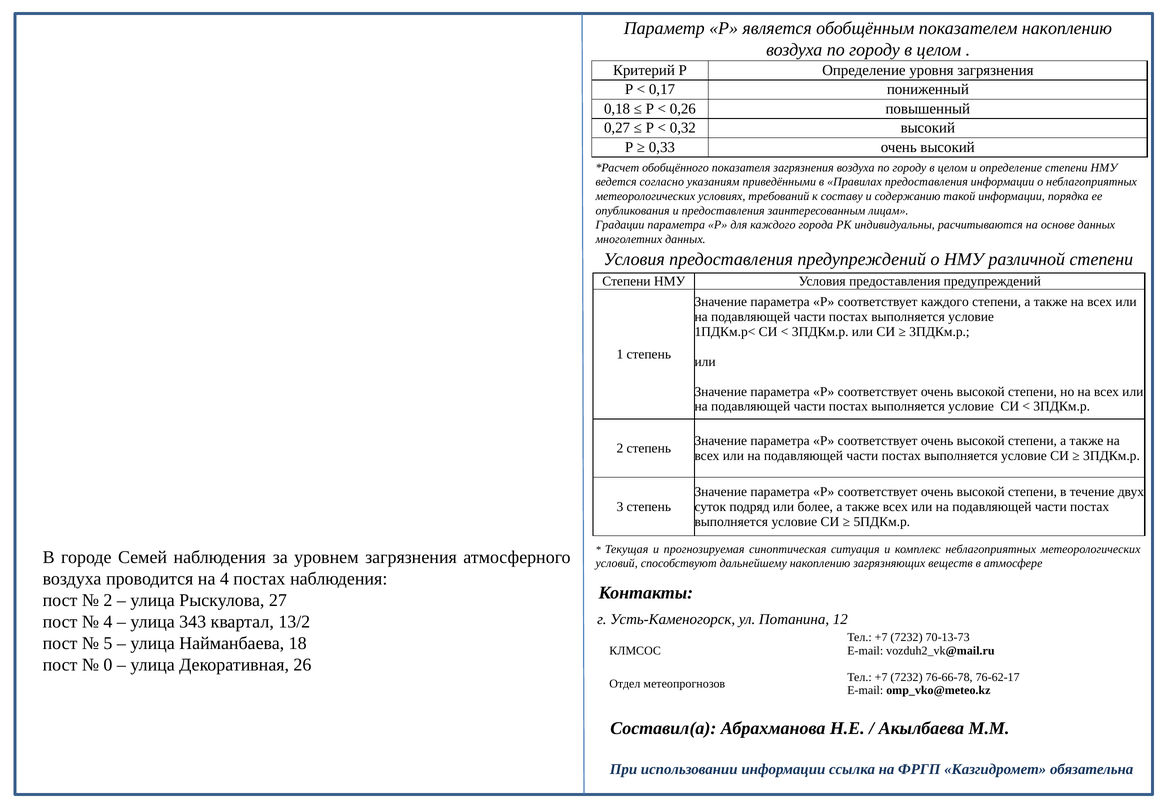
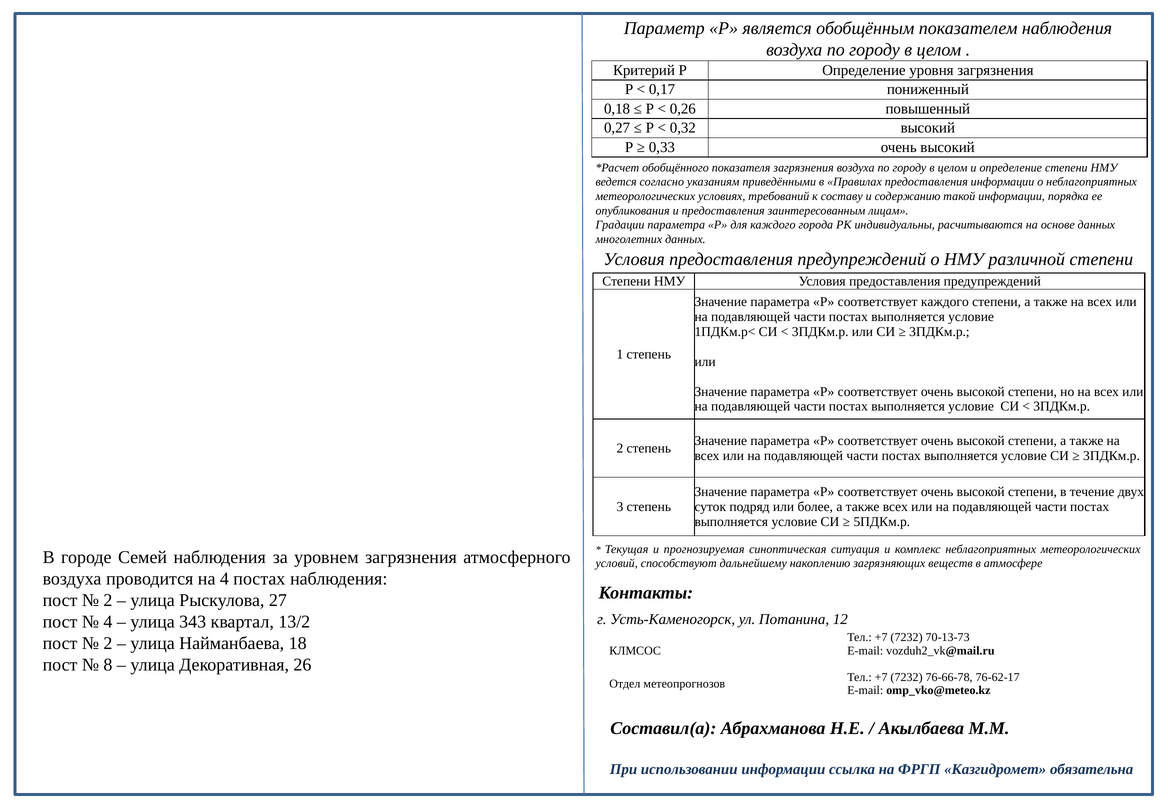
показателем накоплению: накоплению -> наблюдения (1067, 28)
5: 5 -> 2 (108, 644)
0: 0 -> 8 (108, 665)
